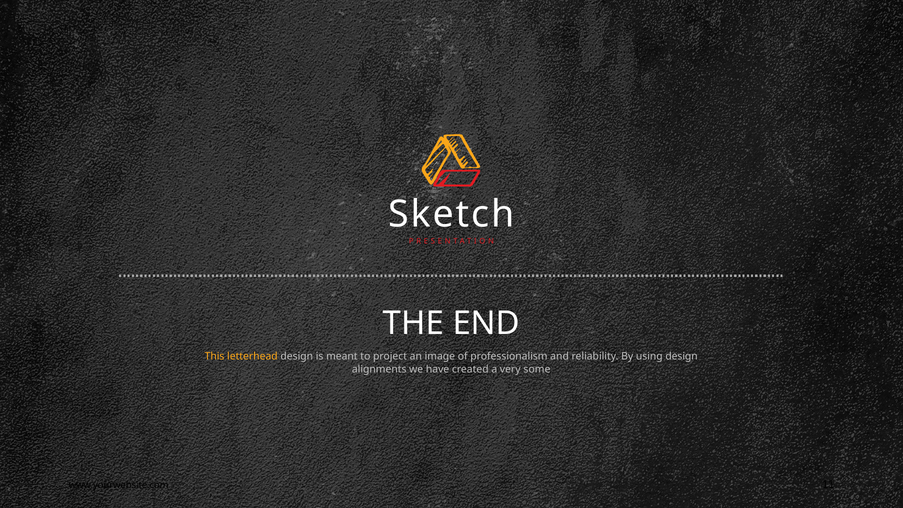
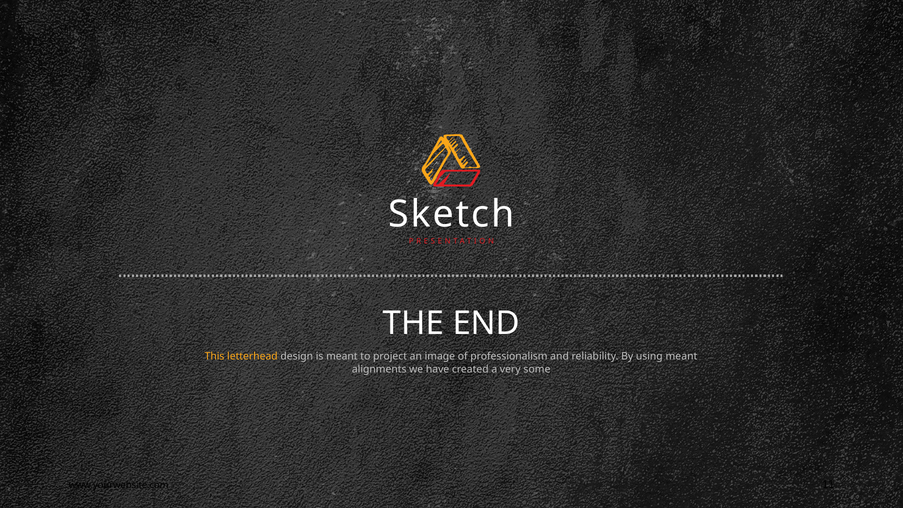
using design: design -> meant (681, 356)
